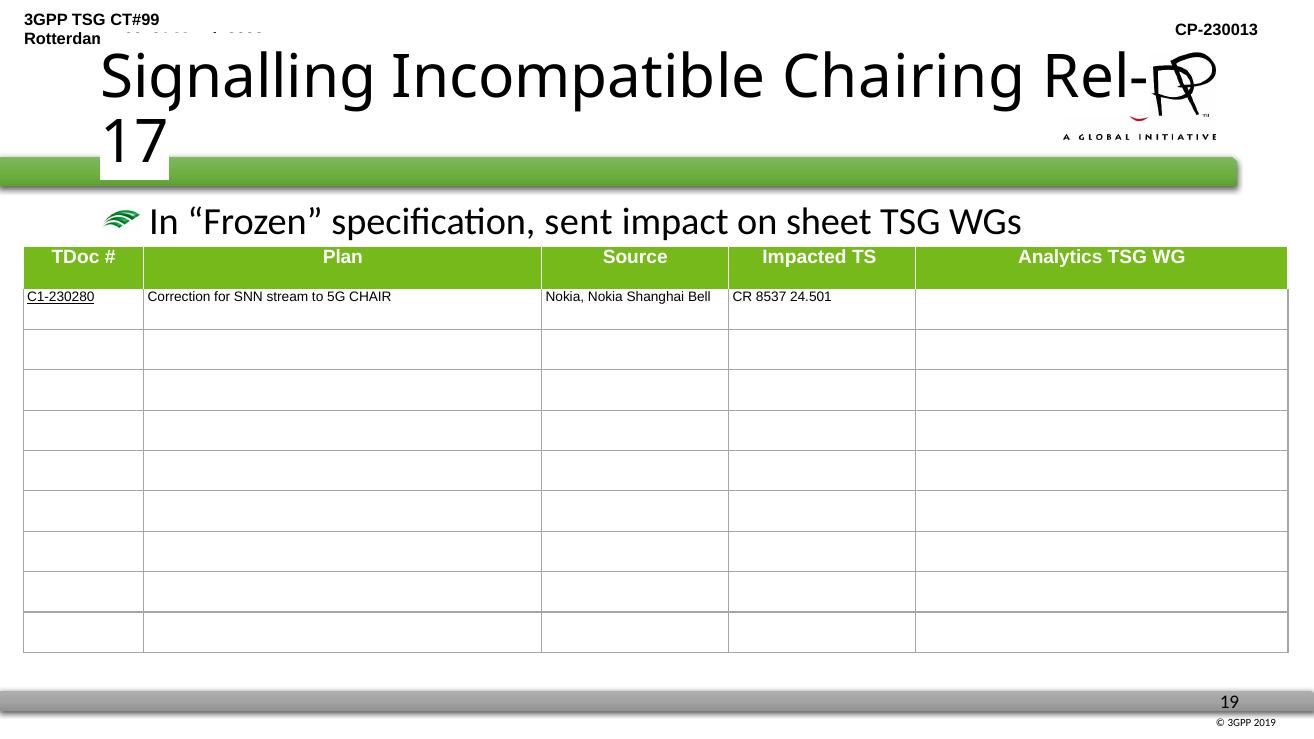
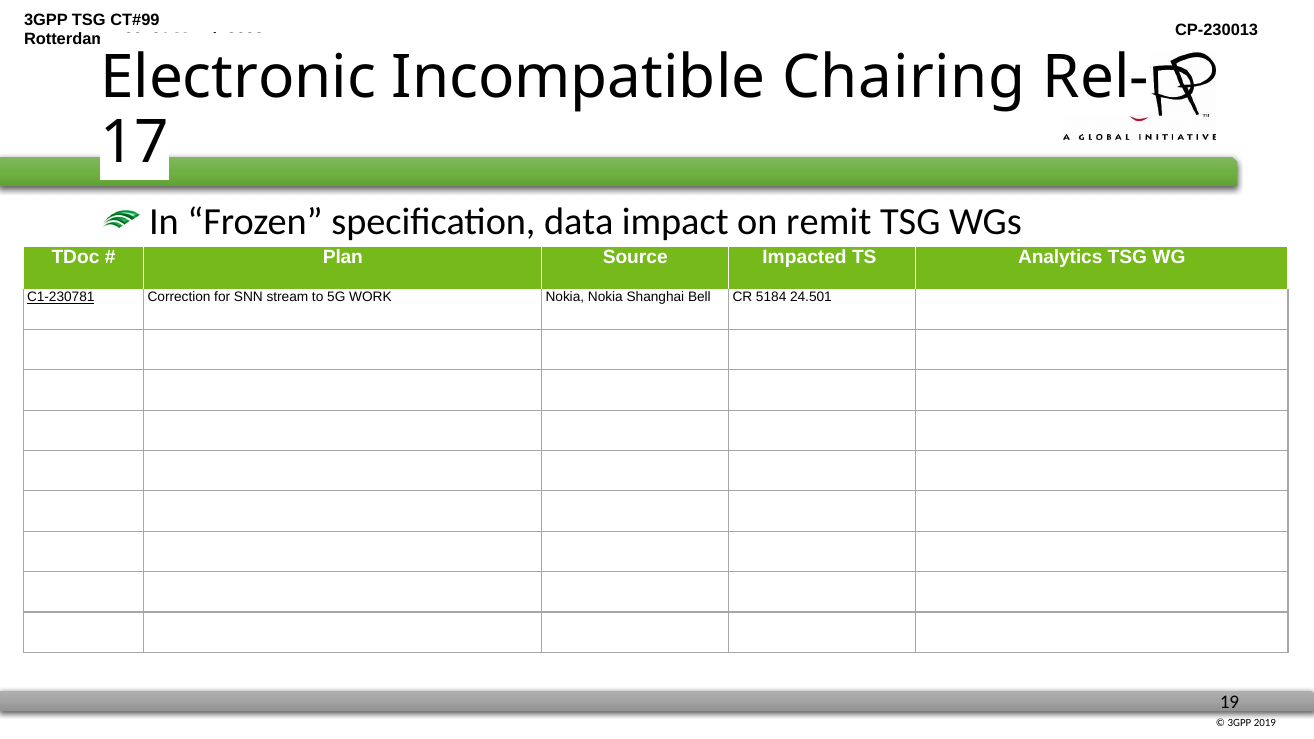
Signalling: Signalling -> Electronic (238, 78)
sent: sent -> data (579, 222)
sheet: sheet -> remit (829, 222)
C1-230280: C1-230280 -> C1-230781 (61, 297)
CHAIR: CHAIR -> WORK (370, 297)
8537: 8537 -> 5184 (771, 297)
